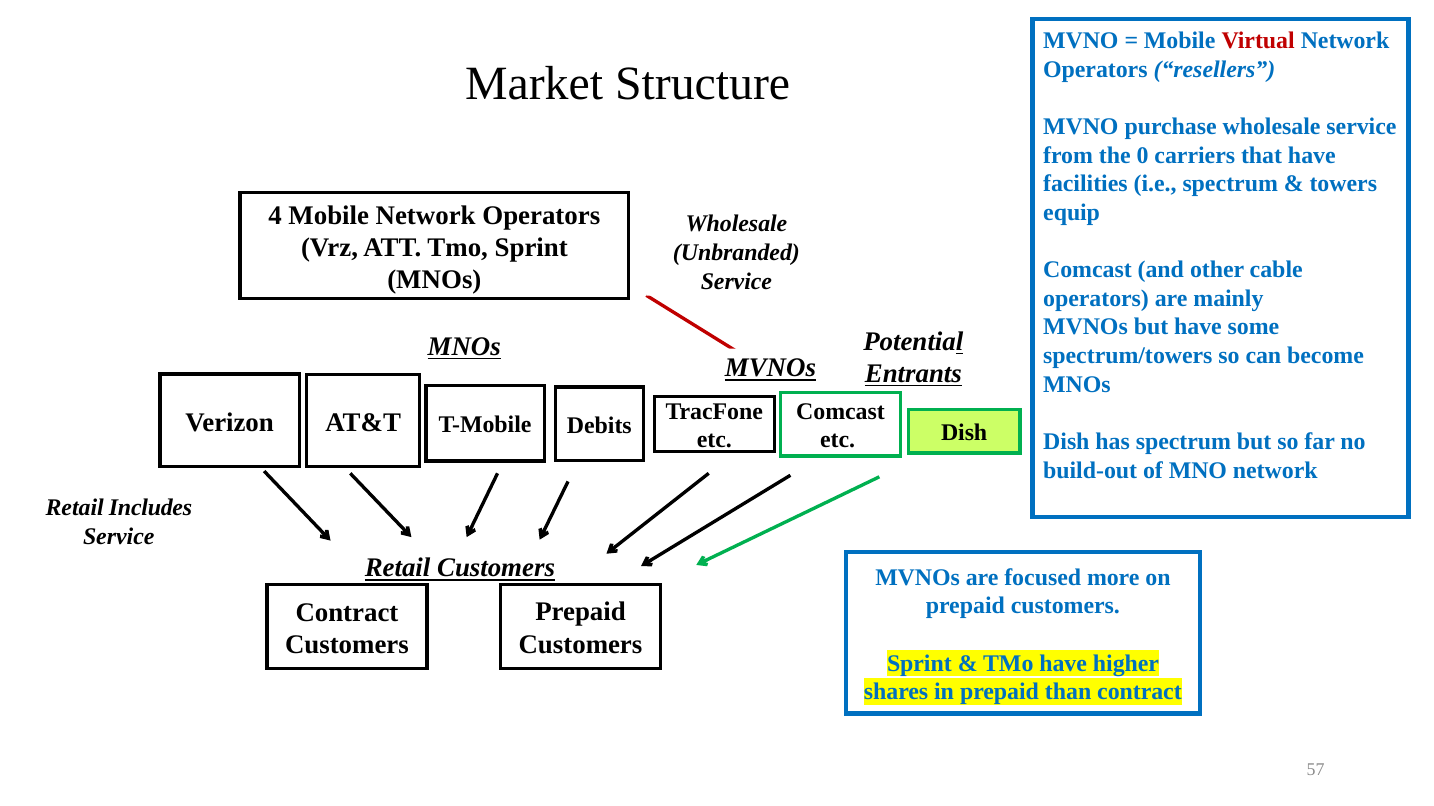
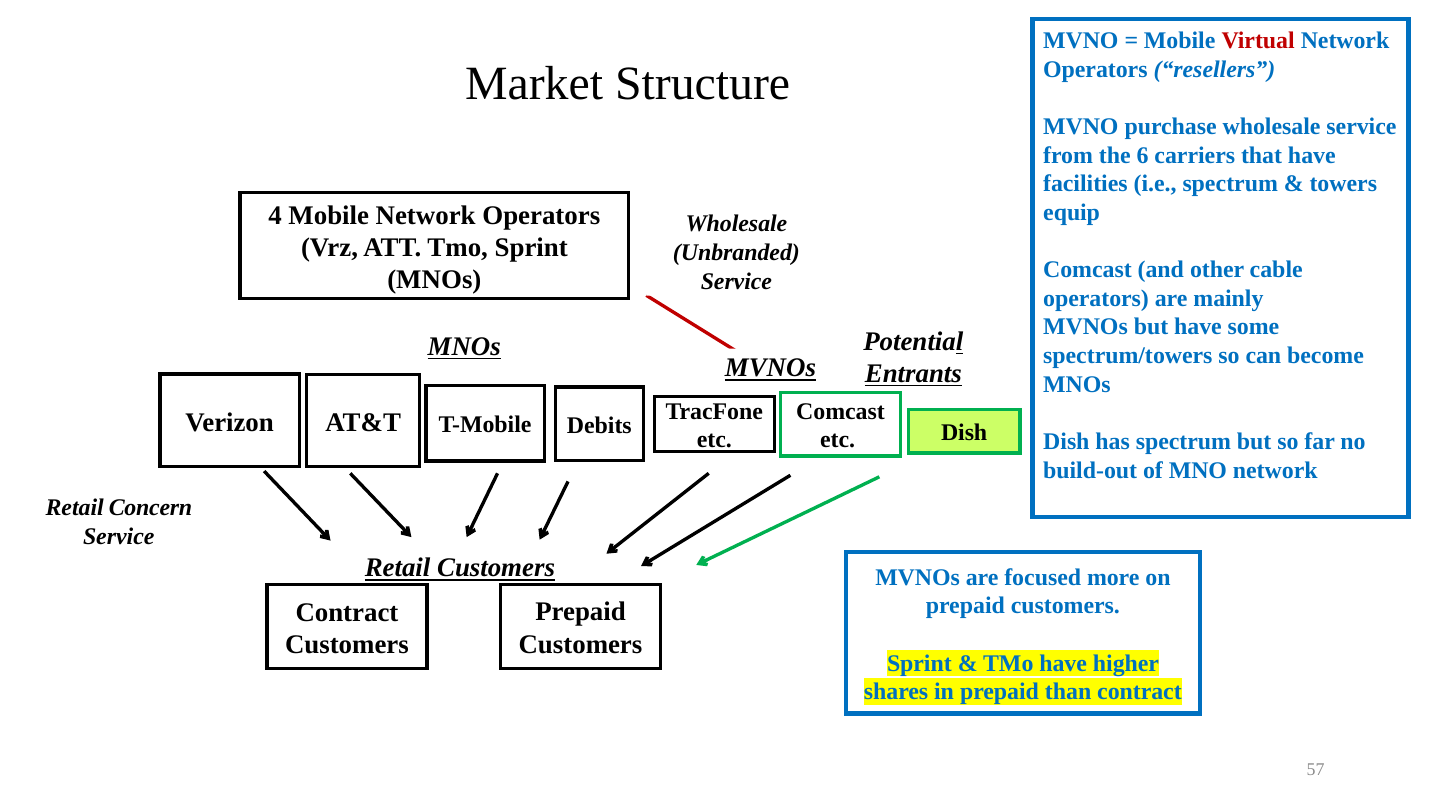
0: 0 -> 6 (1143, 155)
Includes: Includes -> Concern (151, 508)
